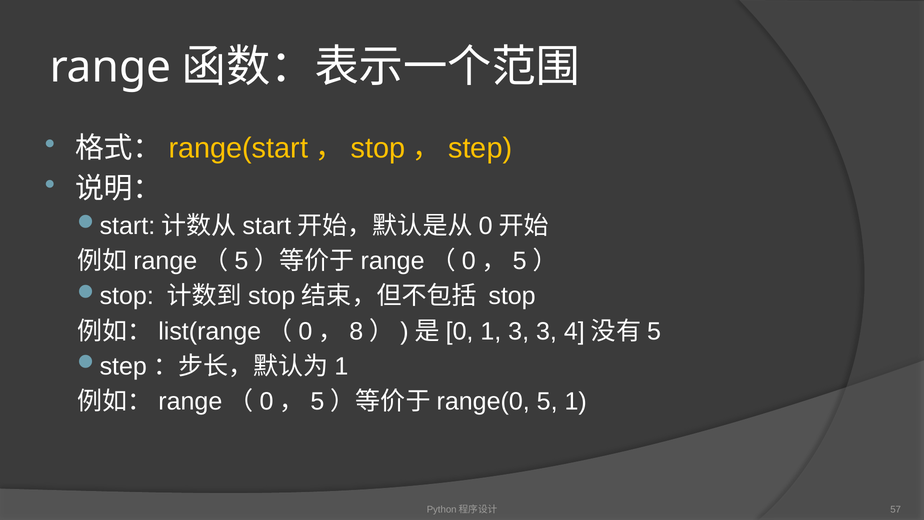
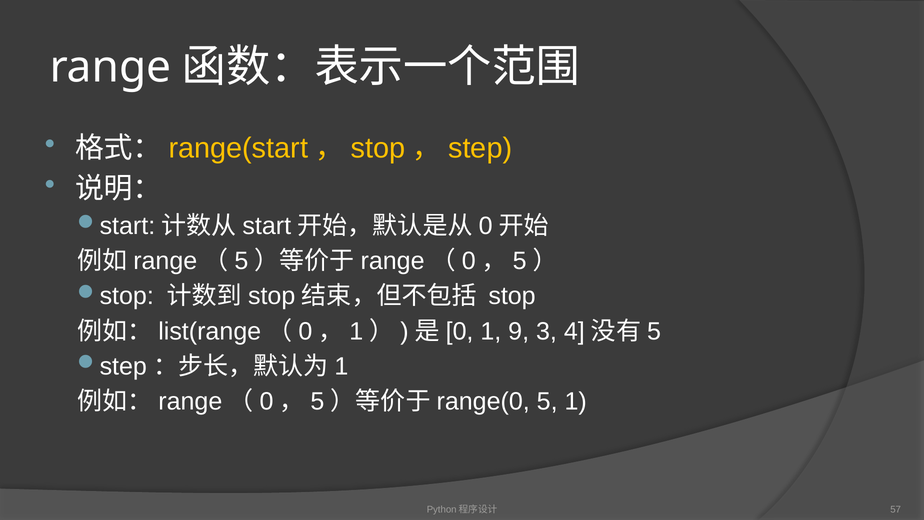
8: 8 -> 1 (356, 331)
1 3: 3 -> 9 (519, 331)
